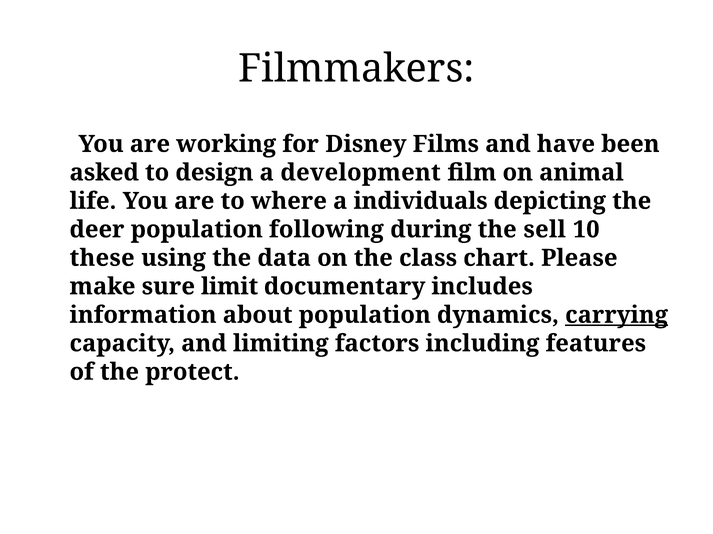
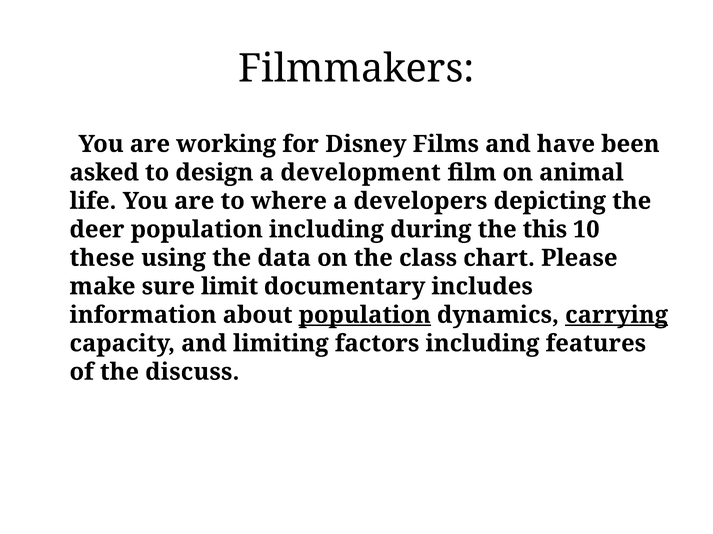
individuals: individuals -> developers (420, 201)
population following: following -> including (326, 230)
sell: sell -> this (545, 230)
population underline: none -> present (365, 315)
protect: protect -> discuss (192, 372)
